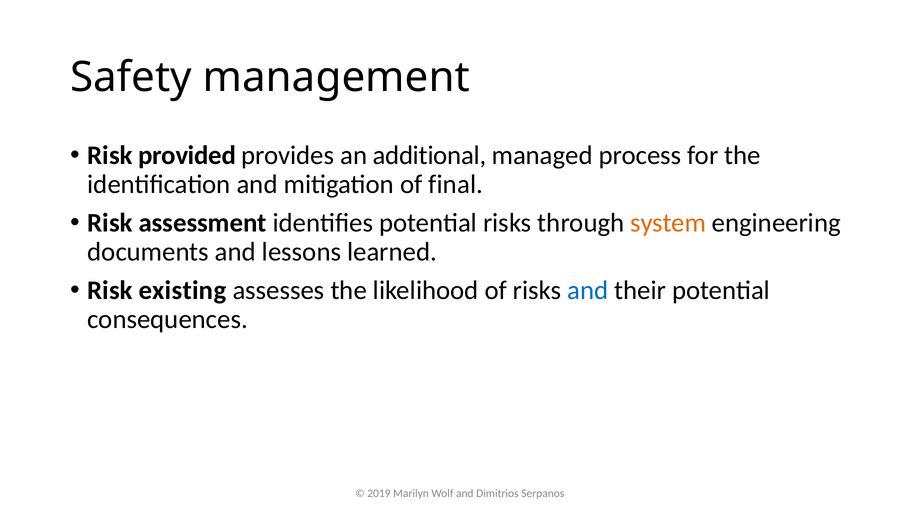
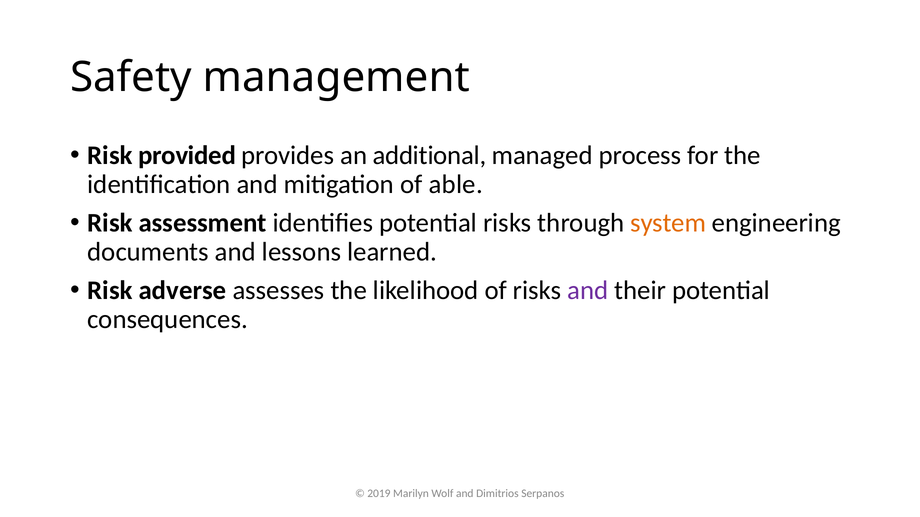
final: final -> able (456, 185)
existing: existing -> adverse (182, 291)
and colour: blue -> purple (588, 291)
